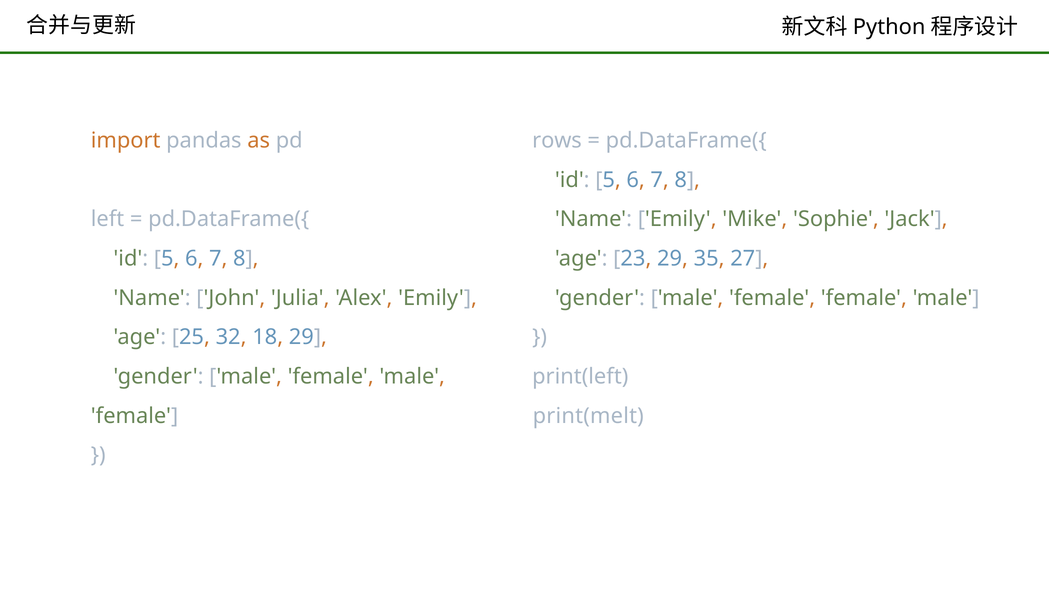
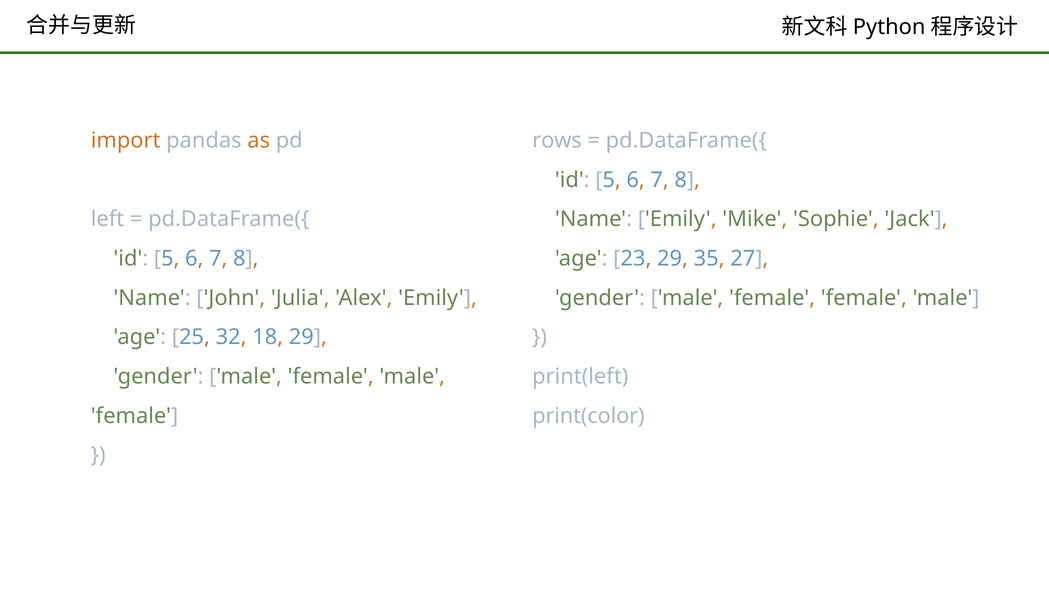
print(melt: print(melt -> print(color (588, 416)
